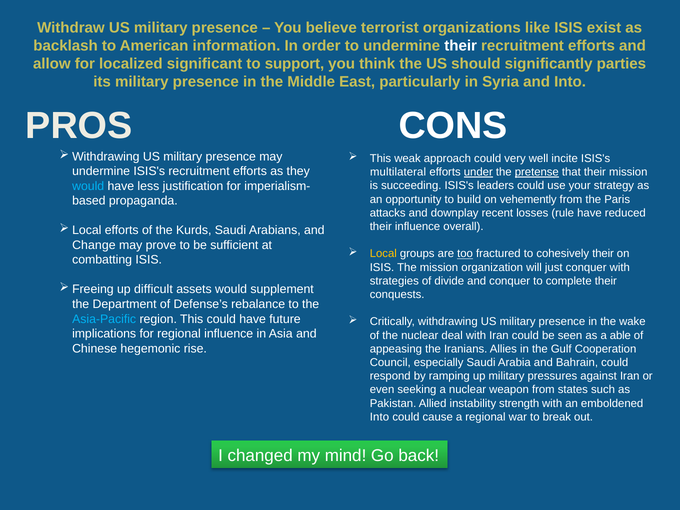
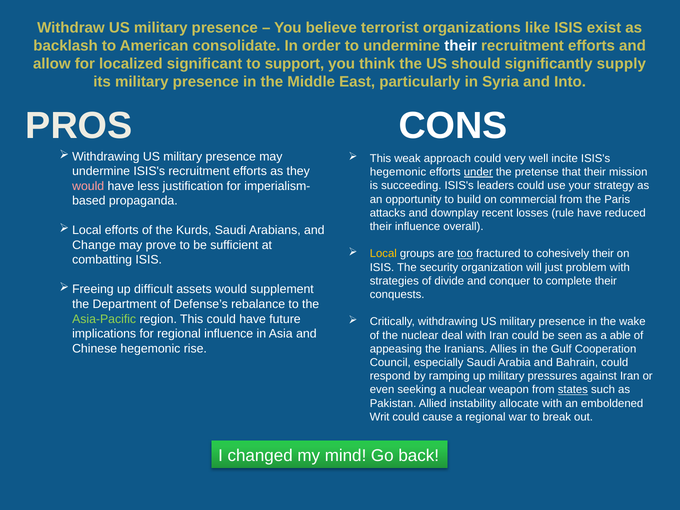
information: information -> consolidate (236, 46)
parties: parties -> supply (621, 64)
multilateral: multilateral -> hegemonic (398, 172)
pretense underline: present -> none (537, 172)
would colour: light blue -> pink (88, 186)
vehemently: vehemently -> commercial (528, 199)
The mission: mission -> security (439, 267)
just conquer: conquer -> problem (586, 267)
Asia-Pacific colour: light blue -> light green (104, 319)
states underline: none -> present (573, 390)
strength: strength -> allocate (519, 403)
Into: Into -> Writ (380, 417)
